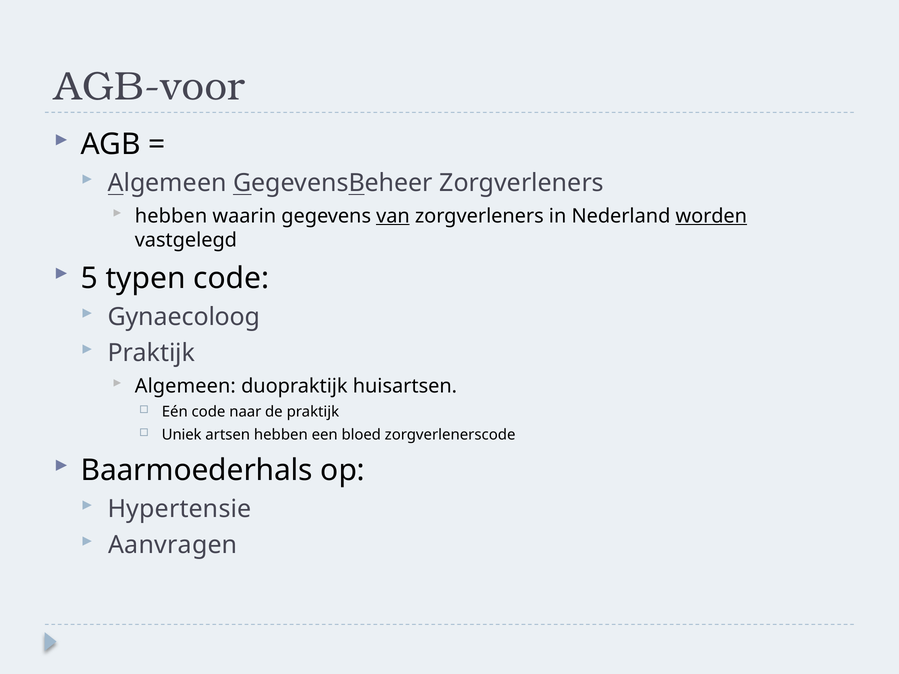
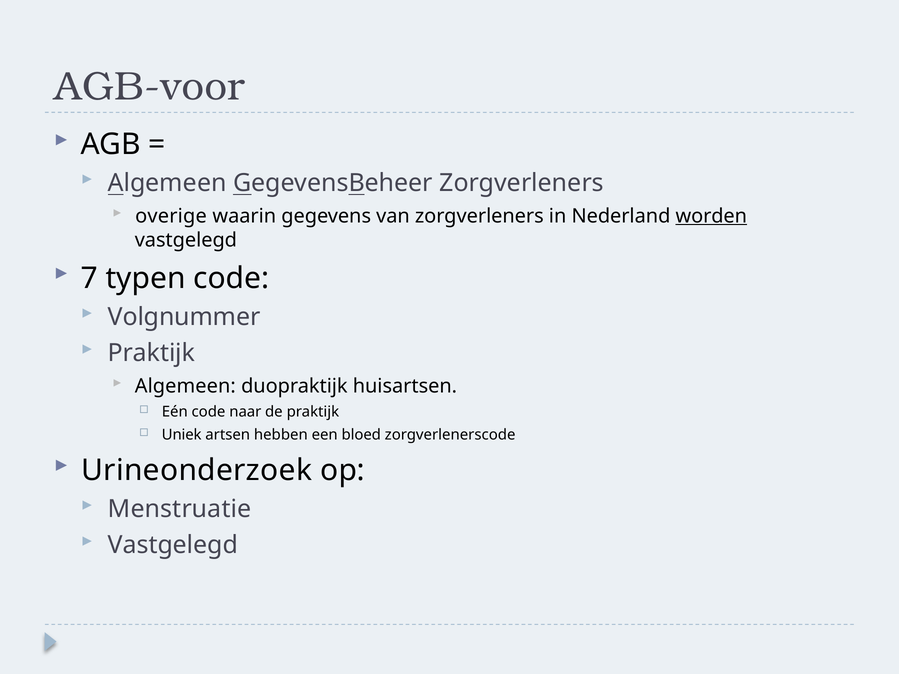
hebben: hebben -> overige (171, 216)
van underline: present -> none (393, 216)
5: 5 -> 7 (89, 278)
Gynaecoloog: Gynaecoloog -> Volgnummer (184, 317)
Baarmoederhals: Baarmoederhals -> Urineonderzoek (197, 470)
Hypertensie: Hypertensie -> Menstruatie (180, 509)
Aanvragen: Aanvragen -> Vastgelegd (173, 545)
